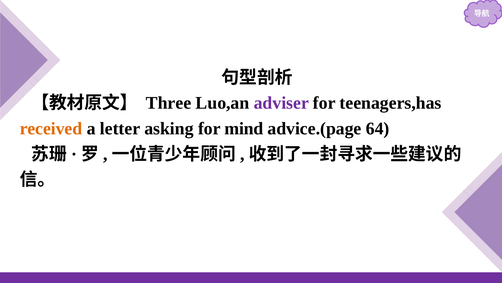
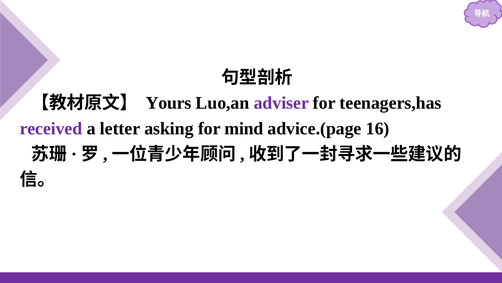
Three: Three -> Yours (169, 103)
received colour: orange -> purple (51, 128)
64: 64 -> 16 (378, 128)
